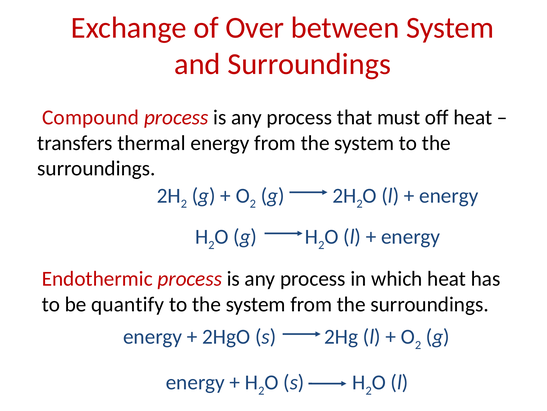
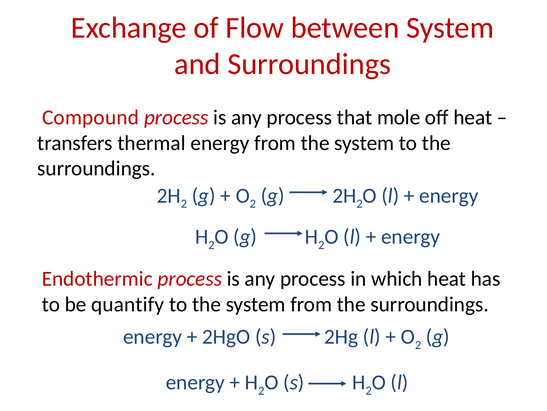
Over: Over -> Flow (255, 28)
must: must -> mole (399, 117)
